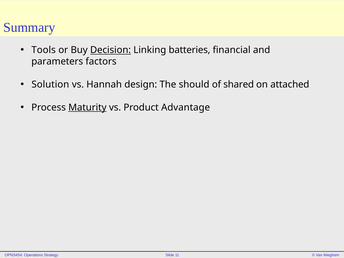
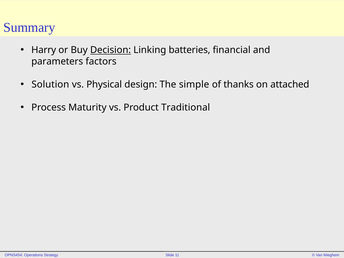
Tools: Tools -> Harry (44, 50)
Hannah: Hannah -> Physical (104, 84)
should: should -> simple (194, 84)
shared: shared -> thanks (239, 84)
Maturity underline: present -> none (87, 107)
Advantage: Advantage -> Traditional (186, 107)
